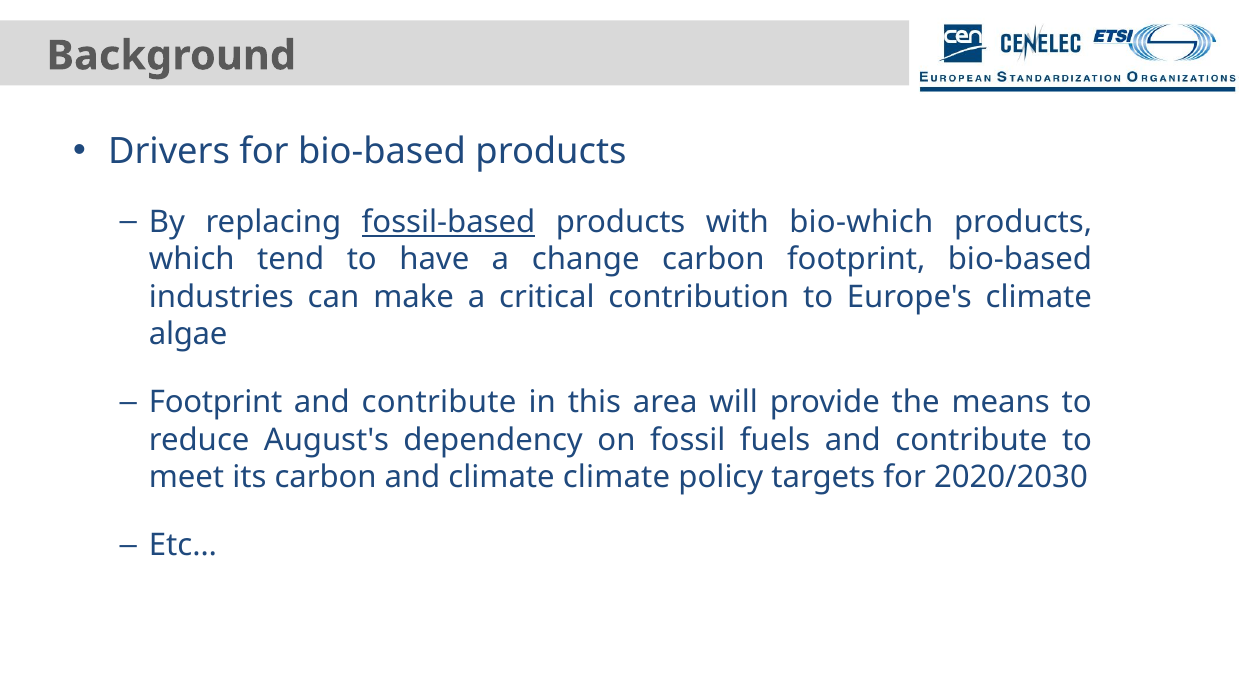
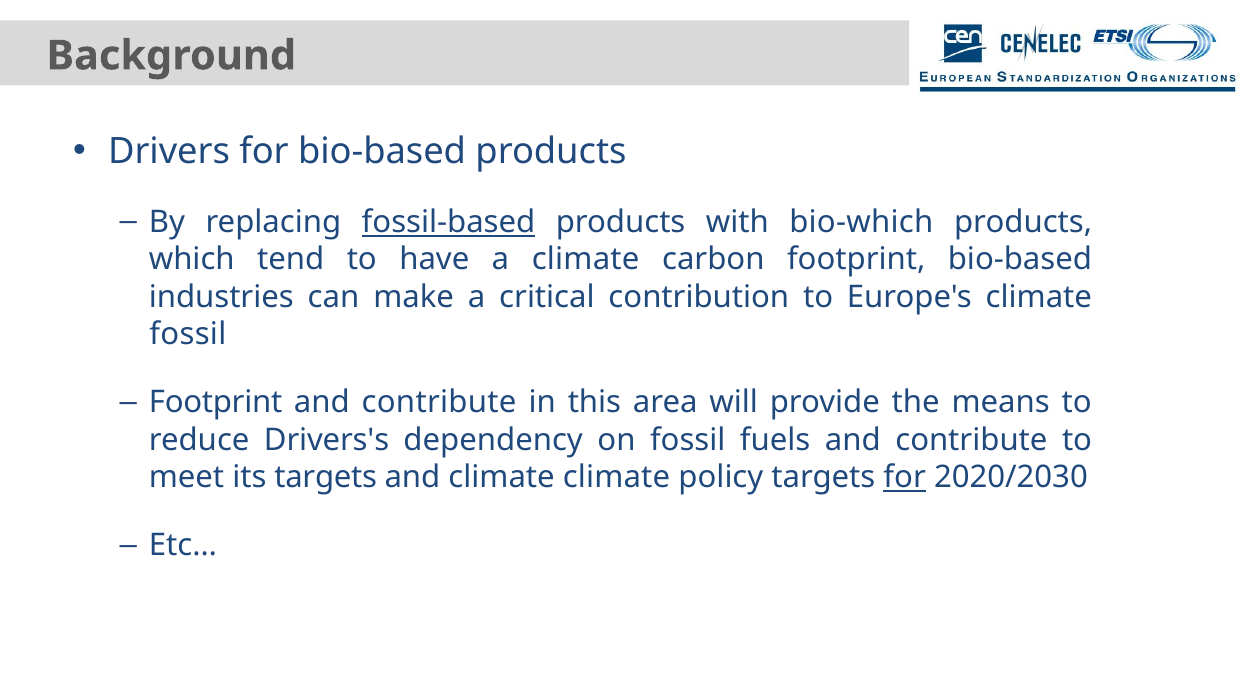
a change: change -> climate (586, 260)
algae: algae -> fossil (188, 334)
August's: August's -> Drivers's (327, 440)
its carbon: carbon -> targets (326, 478)
for underline: none -> present (905, 478)
